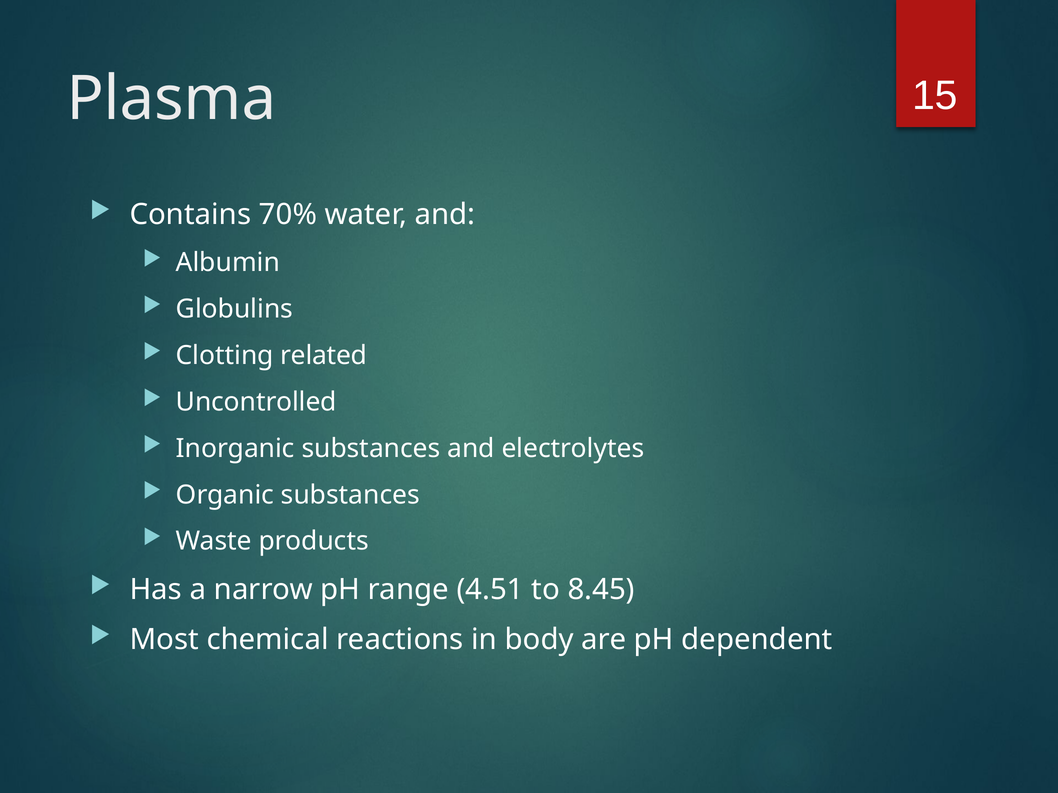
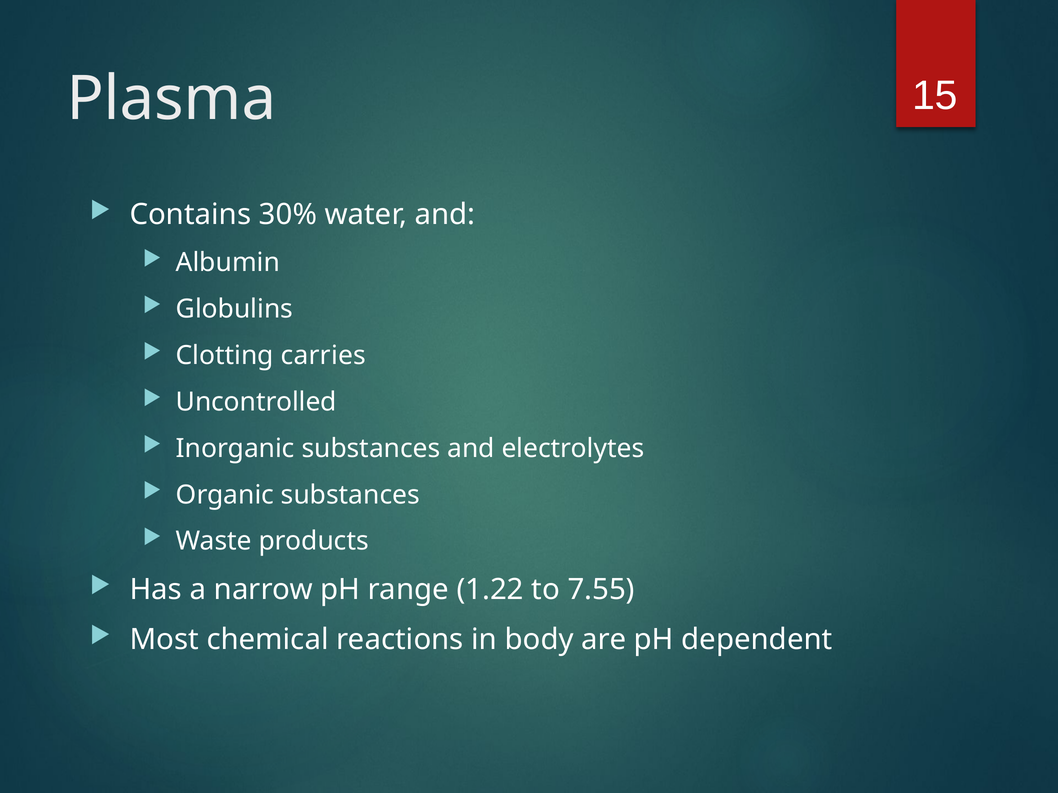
70%: 70% -> 30% (288, 215)
related: related -> carries (323, 356)
4.51: 4.51 -> 1.22 (490, 590)
8.45: 8.45 -> 7.55 (601, 590)
